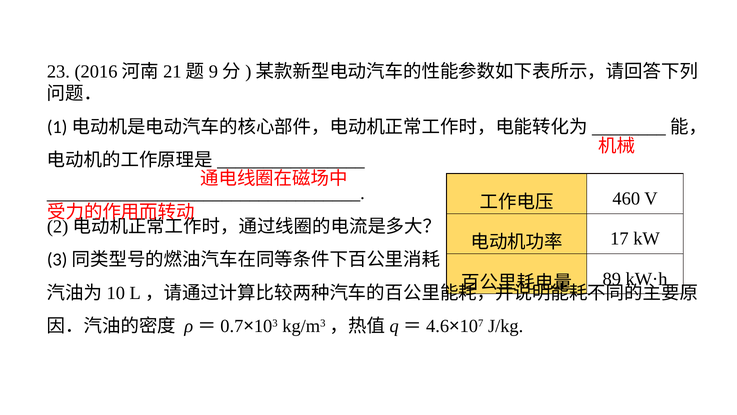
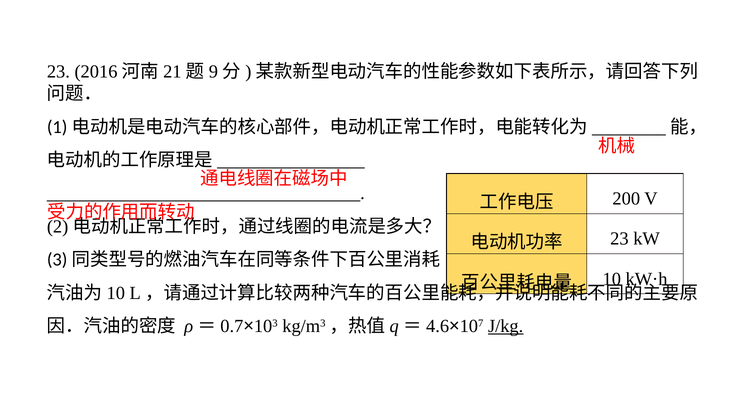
460: 460 -> 200 (626, 199)
17: 17 -> 23 (619, 239)
89: 89 -> 10 (612, 279)
J/kg underline: none -> present (506, 326)
